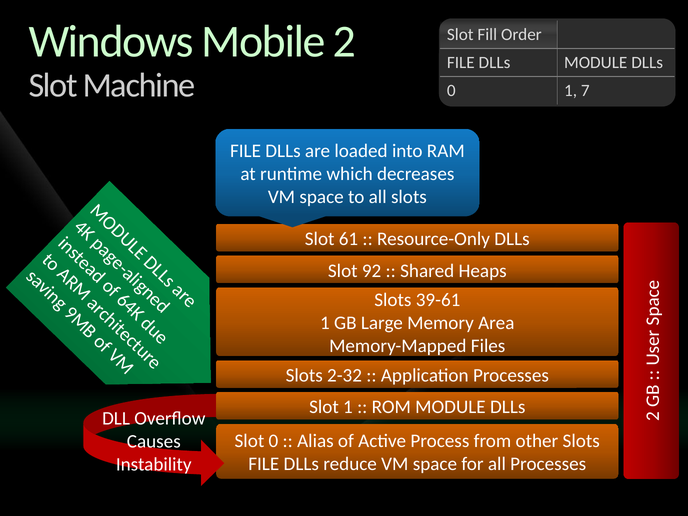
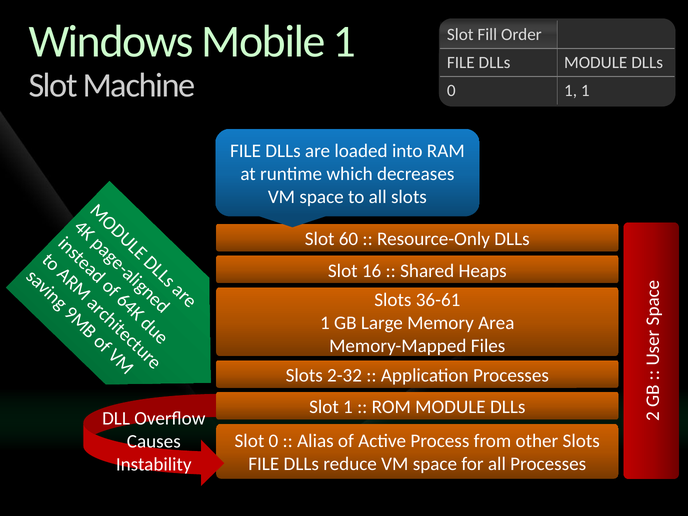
Mobile 2: 2 -> 1 (345, 42)
1 7: 7 -> 1 (585, 91)
61: 61 -> 60 (348, 239)
92: 92 -> 16 (372, 271)
39-61: 39-61 -> 36-61 (438, 300)
